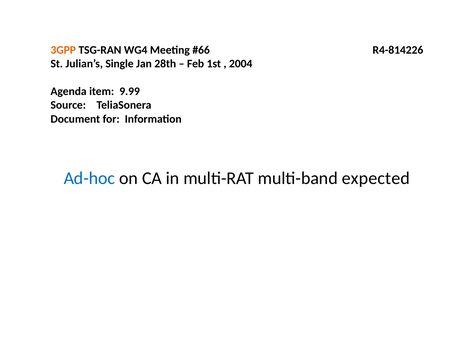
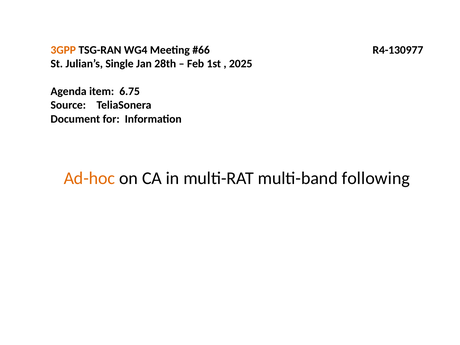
R4-814226: R4-814226 -> R4-130977 (398, 50)
2004: 2004 -> 2025 (241, 64)
9.99: 9.99 -> 6.75 (130, 91)
Ad-hoc colour: blue -> orange (89, 178)
expected: expected -> following (376, 178)
